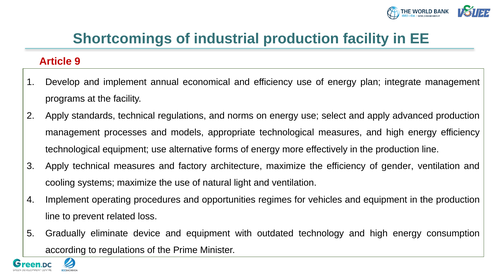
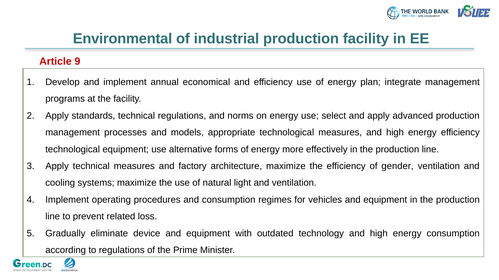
Shortcomings: Shortcomings -> Environmental (123, 39)
and opportunities: opportunities -> consumption (229, 200)
